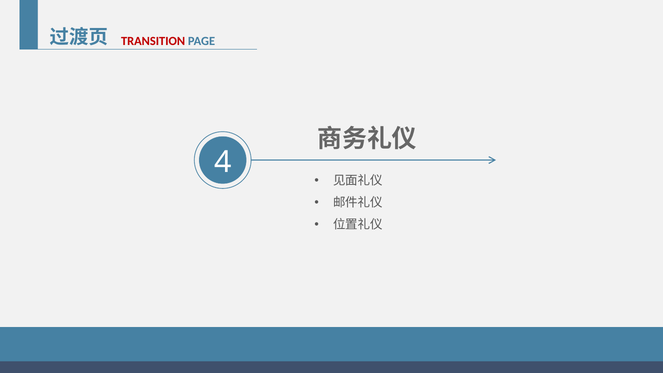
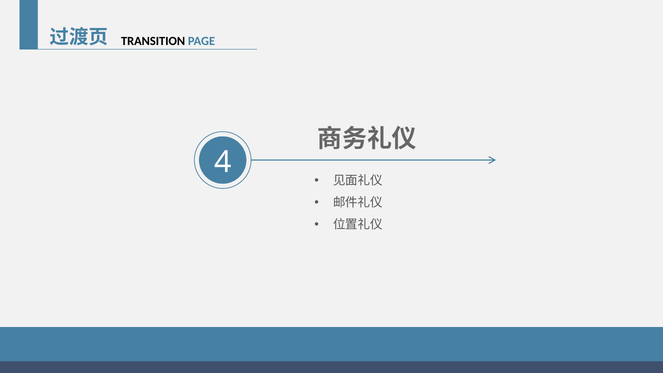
TRANSITION colour: red -> black (153, 41)
